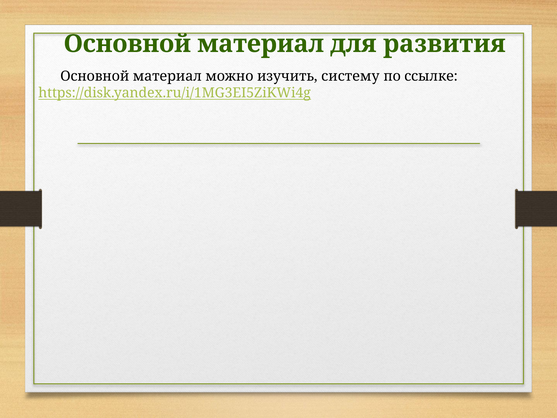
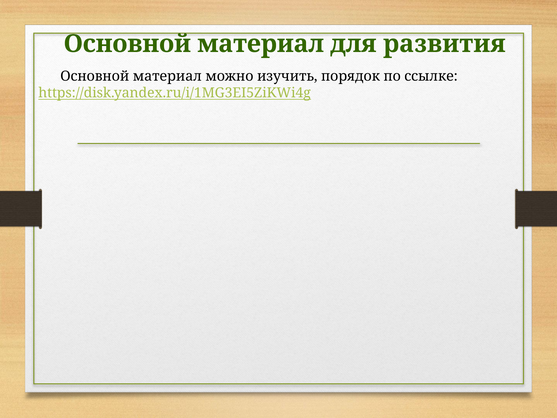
систему: систему -> порядок (350, 76)
